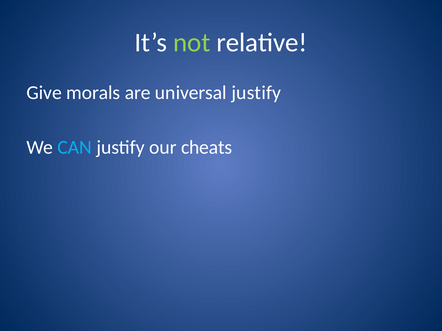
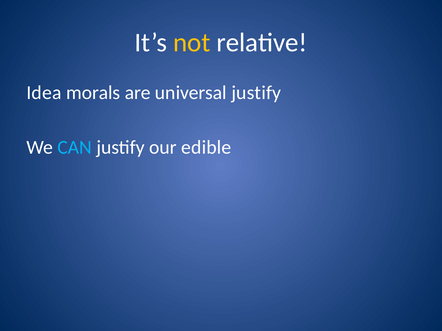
not colour: light green -> yellow (192, 43)
Give: Give -> Idea (44, 93)
cheats: cheats -> edible (206, 148)
